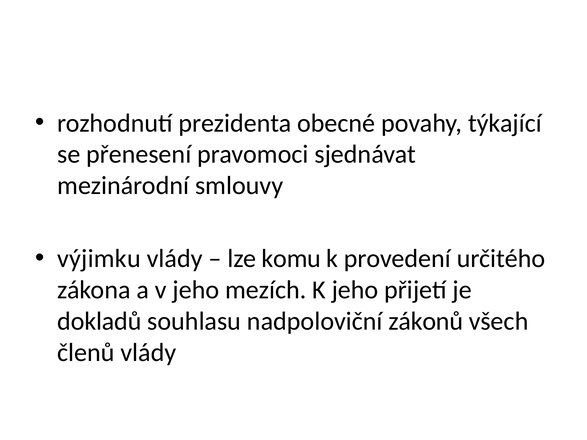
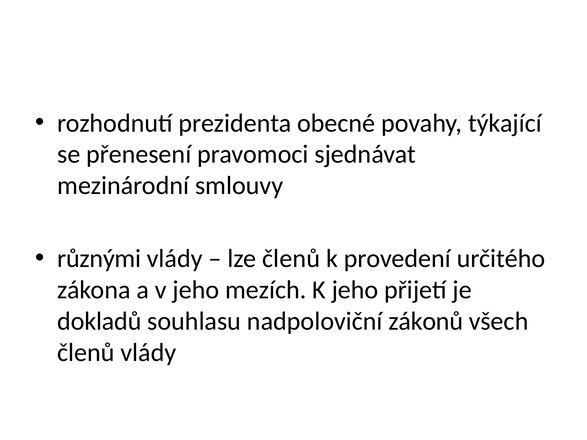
výjimku: výjimku -> různými (99, 259)
lze komu: komu -> členů (291, 259)
